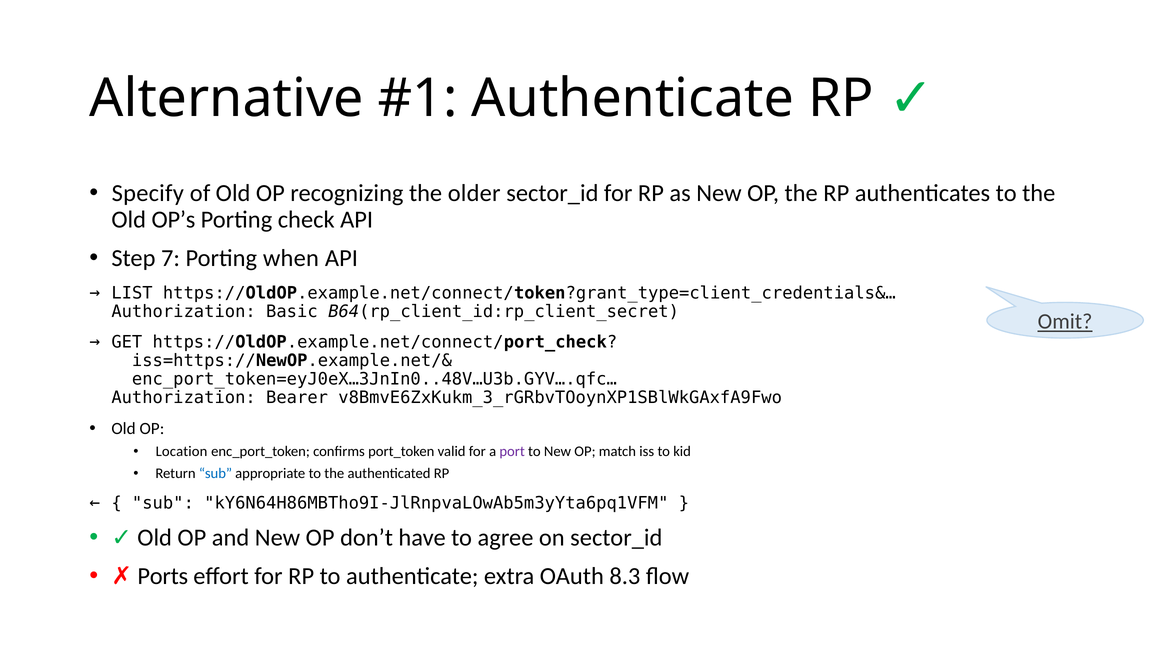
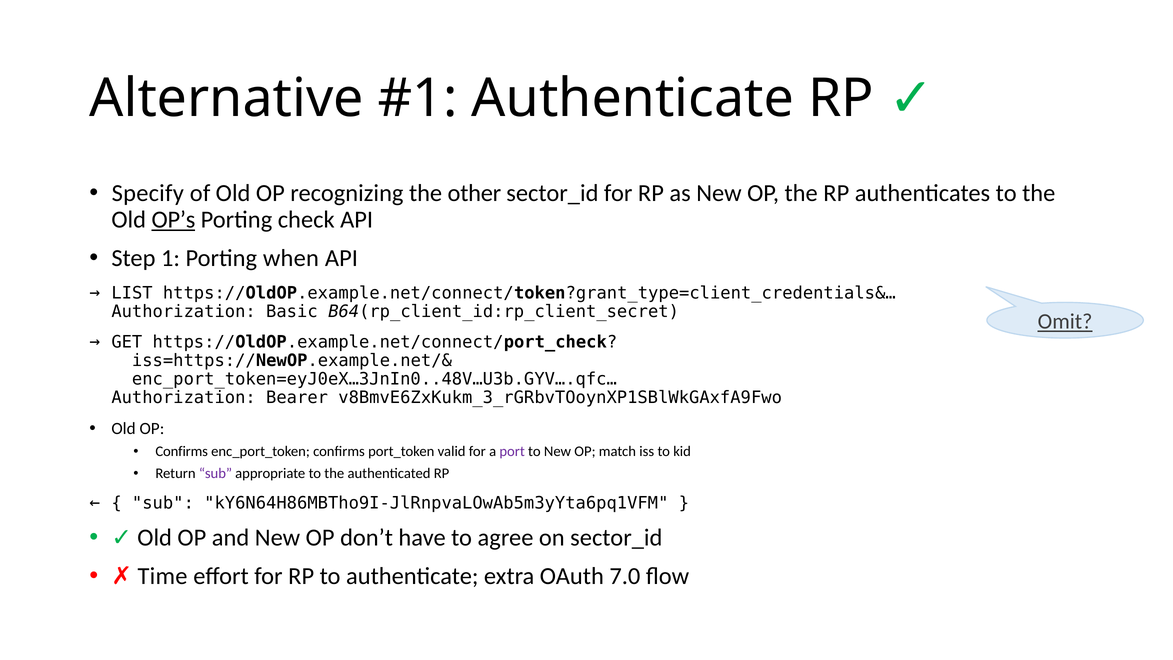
older: older -> other (474, 193)
OP’s underline: none -> present (173, 219)
7: 7 -> 1 (171, 258)
Location: Location -> Confirms (182, 452)
sub colour: blue -> purple (215, 473)
Ports: Ports -> Time (163, 576)
8.3: 8.3 -> 7.0 (625, 576)
